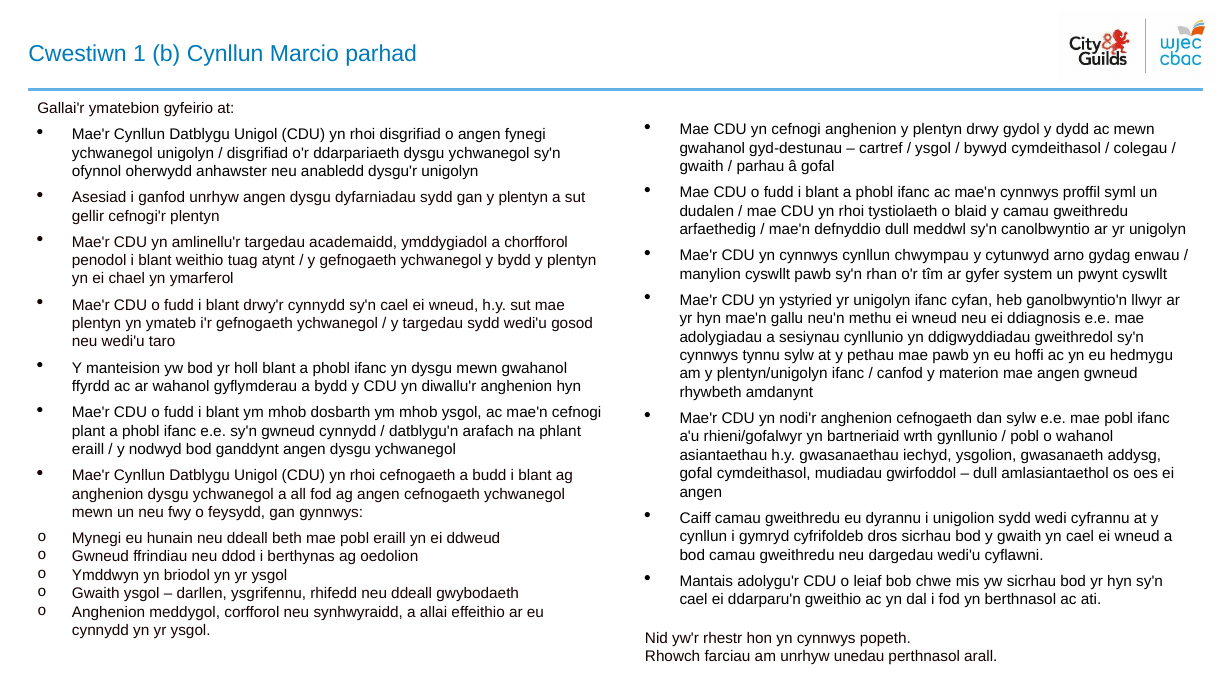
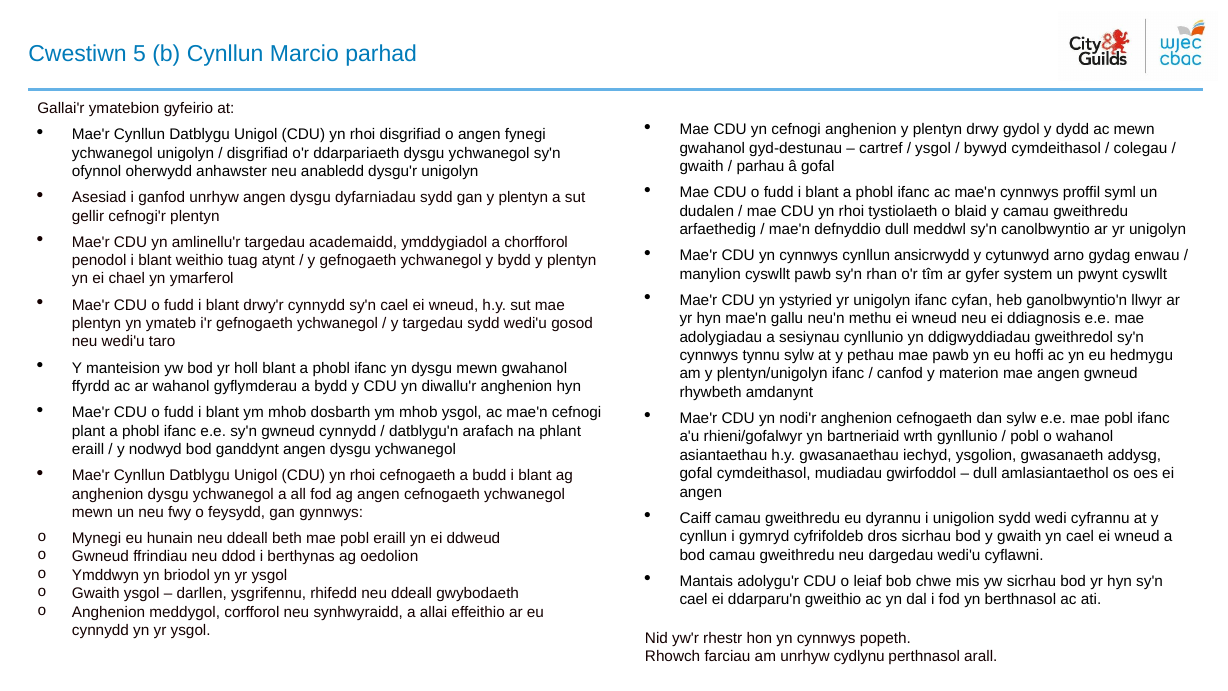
1: 1 -> 5 (140, 53)
chwympau: chwympau -> ansicrwydd (932, 255)
unedau: unedau -> cydlynu (859, 656)
